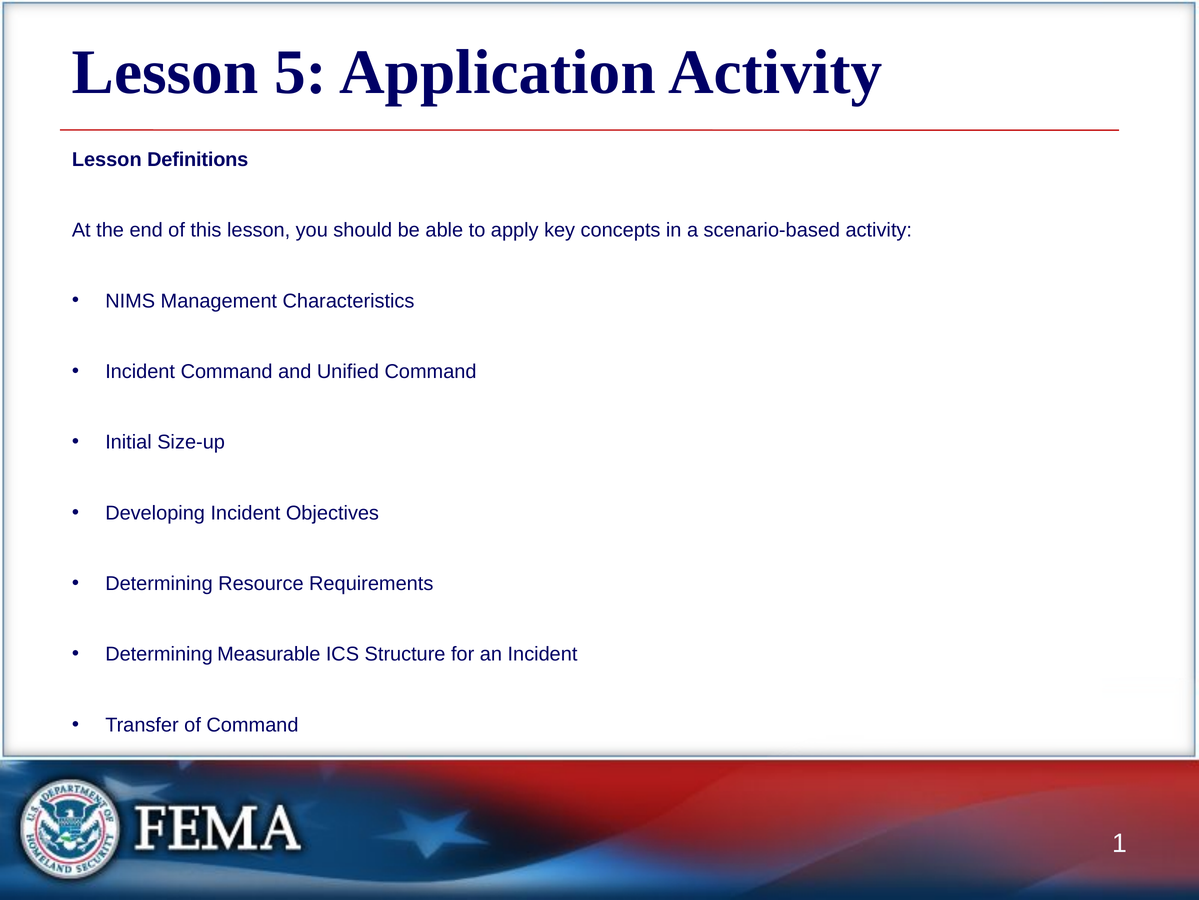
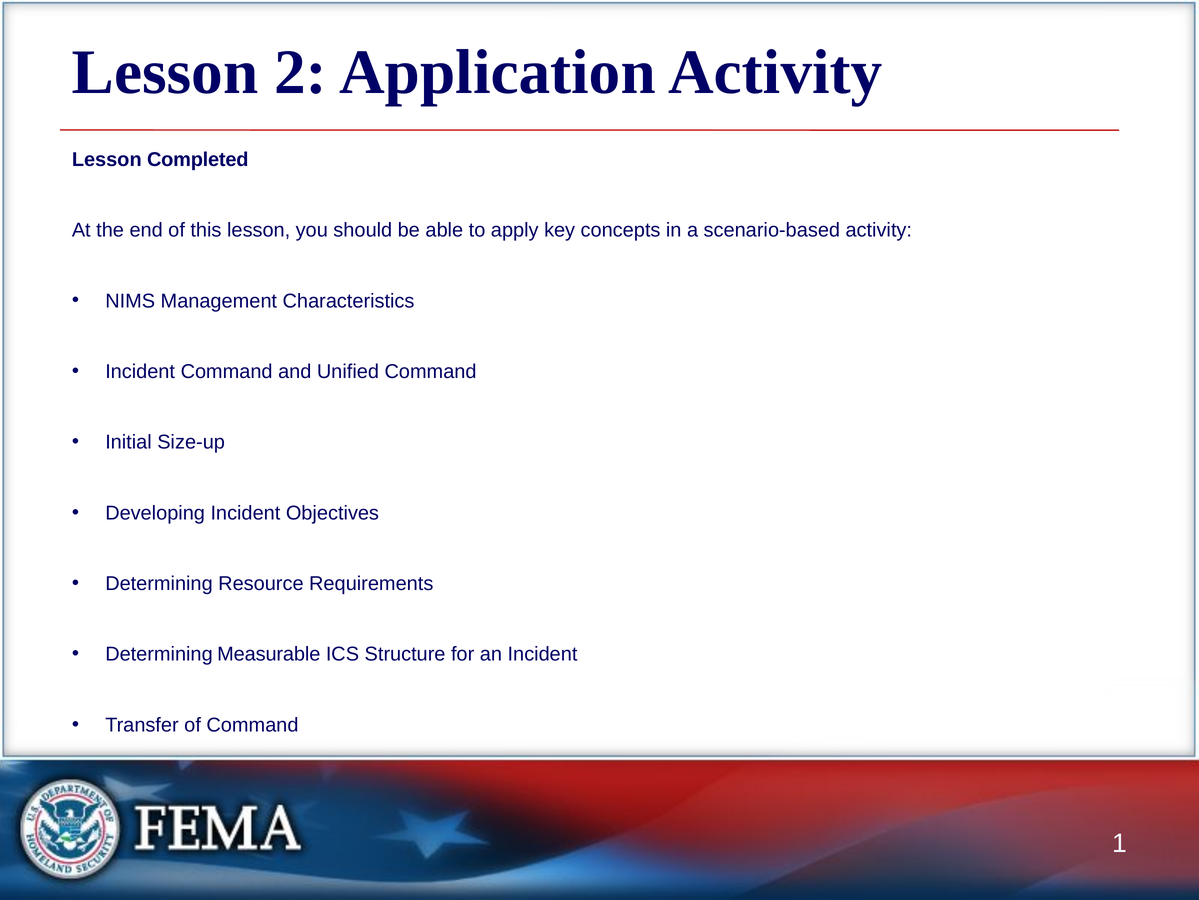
5: 5 -> 2 (301, 72)
Definitions: Definitions -> Completed (198, 159)
